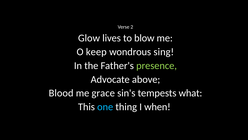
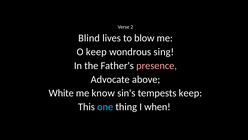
Glow: Glow -> Blind (89, 38)
presence colour: light green -> pink (157, 65)
Blood: Blood -> White (61, 93)
grace: grace -> know (103, 93)
tempests what: what -> keep (190, 93)
